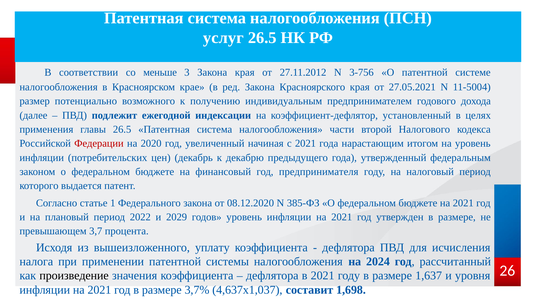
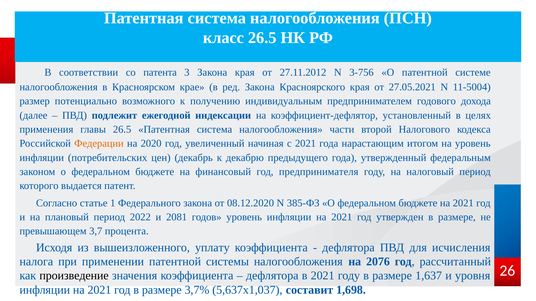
услуг: услуг -> класс (223, 38)
меньше: меньше -> патента (160, 73)
Федерации colour: red -> orange (99, 144)
2029: 2029 -> 2081 (177, 217)
2024: 2024 -> 2076 (378, 262)
4,637х1,037: 4,637х1,037 -> 5,637х1,037 (247, 290)
